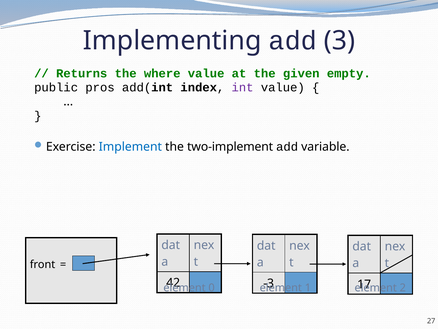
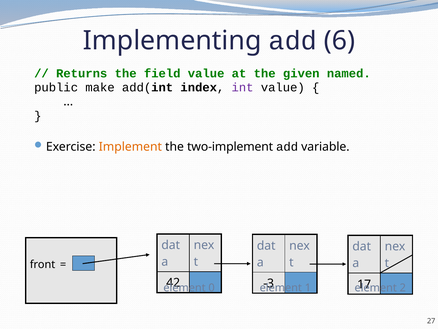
3: 3 -> 6 (339, 41)
where: where -> field (162, 73)
empty: empty -> named (349, 73)
pros: pros -> make (100, 87)
Implement colour: blue -> orange (130, 147)
